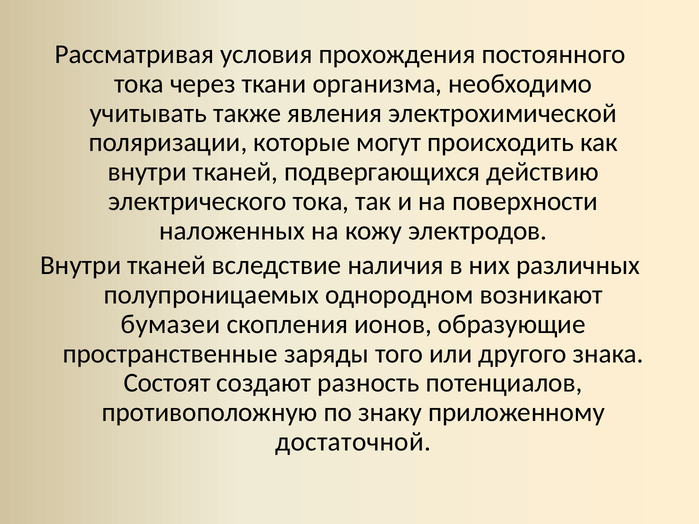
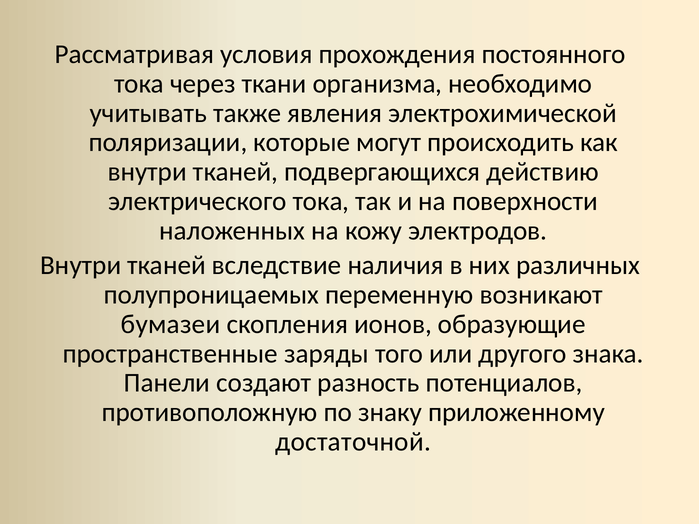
однородном: однородном -> переменную (399, 295)
Состоят: Состоят -> Панели (167, 383)
